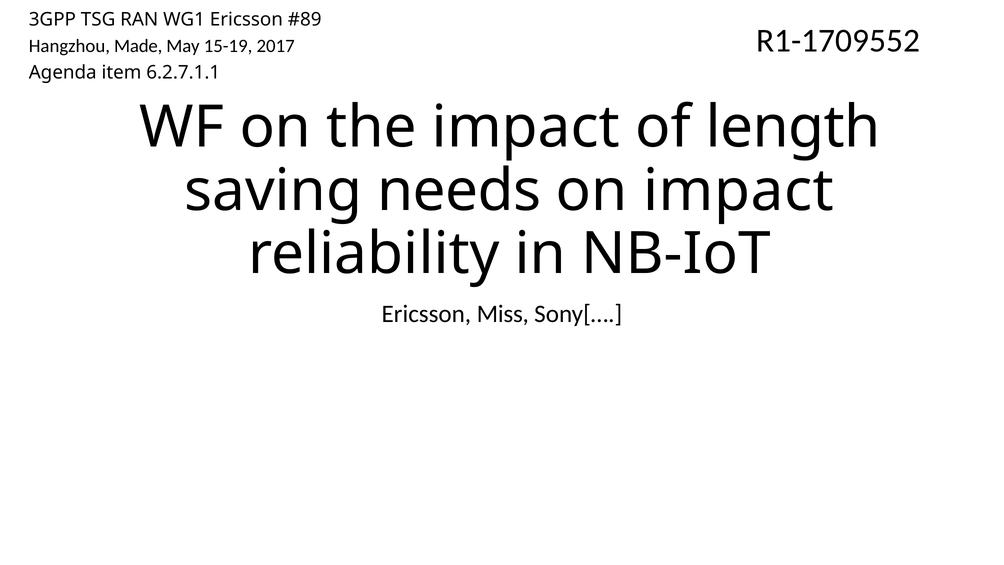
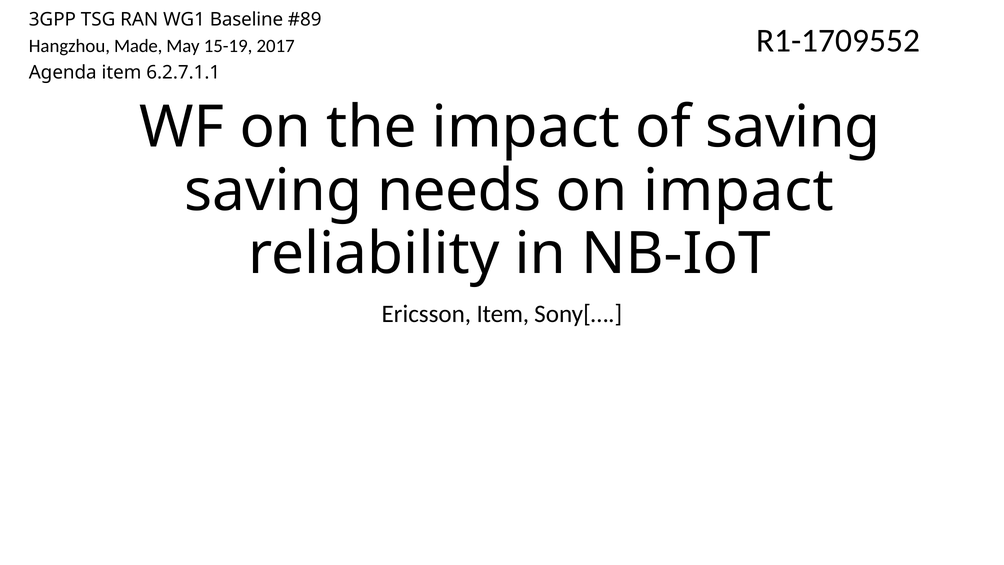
WG1 Ericsson: Ericsson -> Baseline (246, 20)
of length: length -> saving (793, 127)
Ericsson Miss: Miss -> Item (503, 314)
